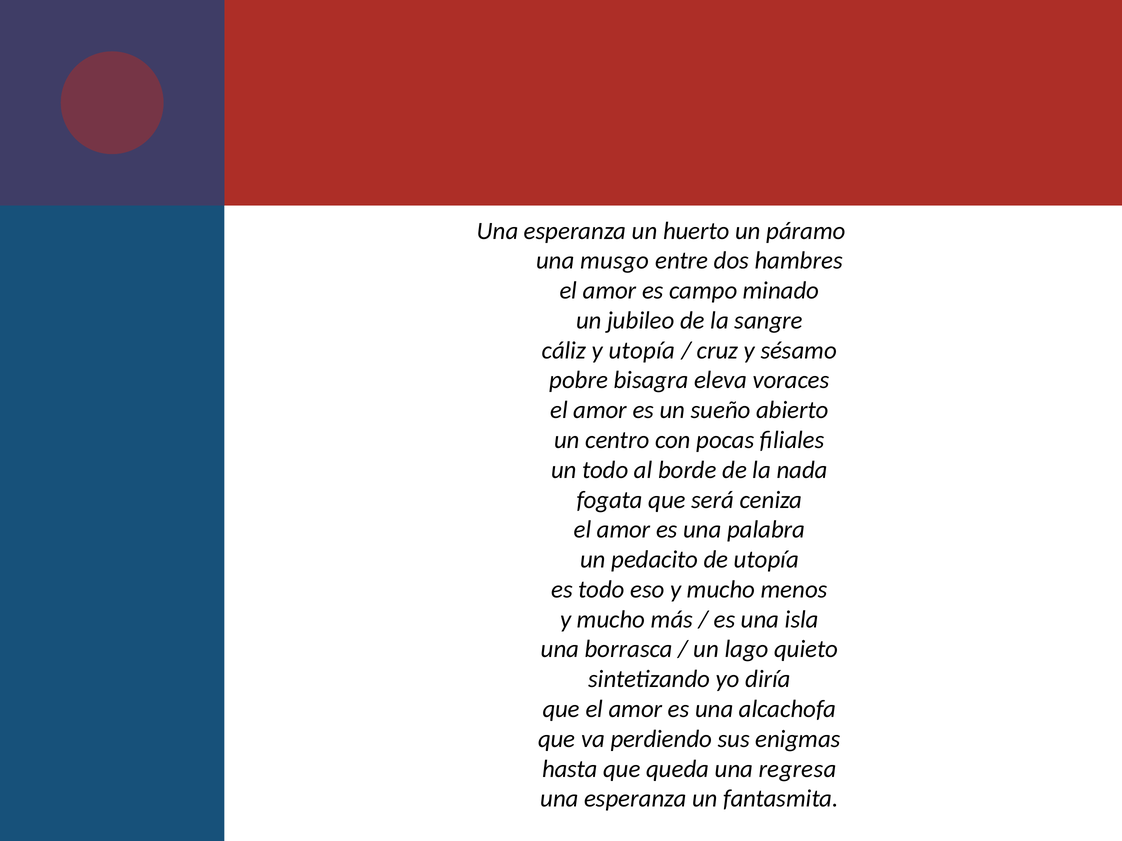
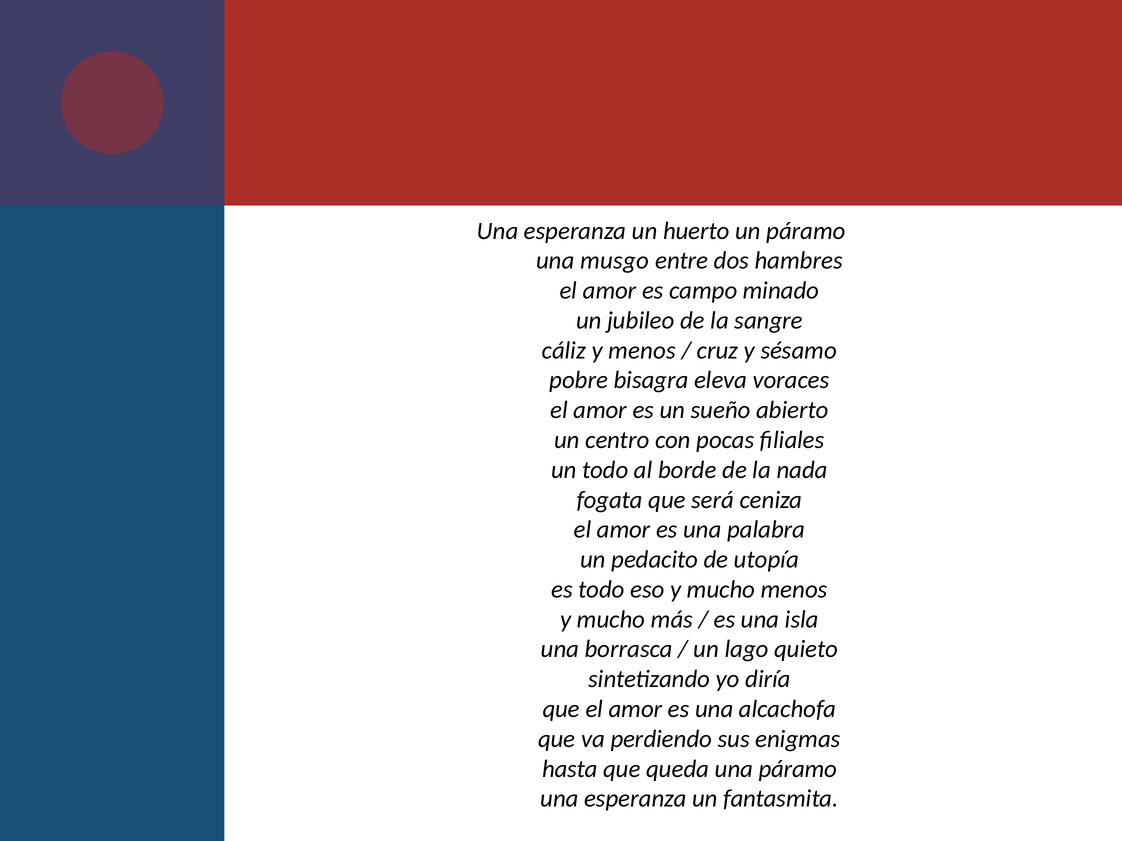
y utopía: utopía -> menos (642, 351)
una regresa: regresa -> páramo (798, 769)
